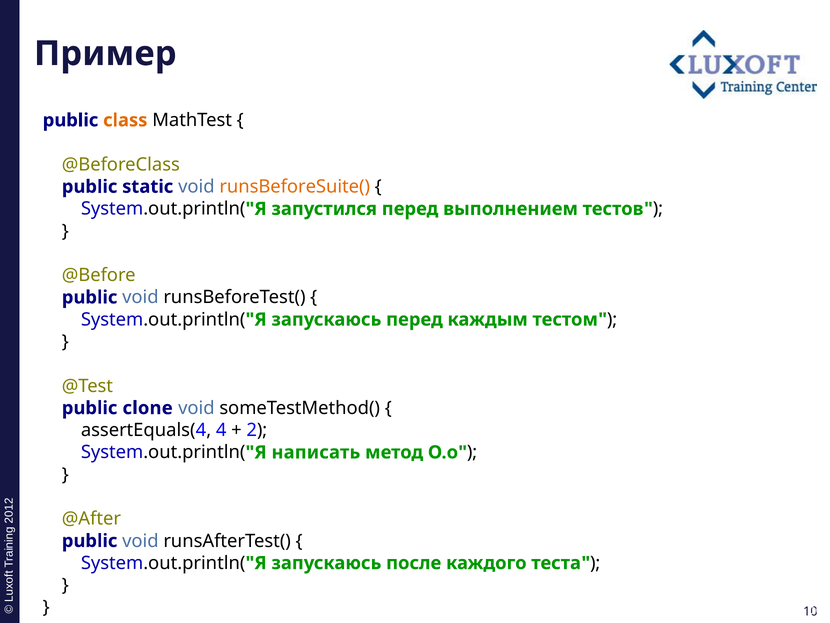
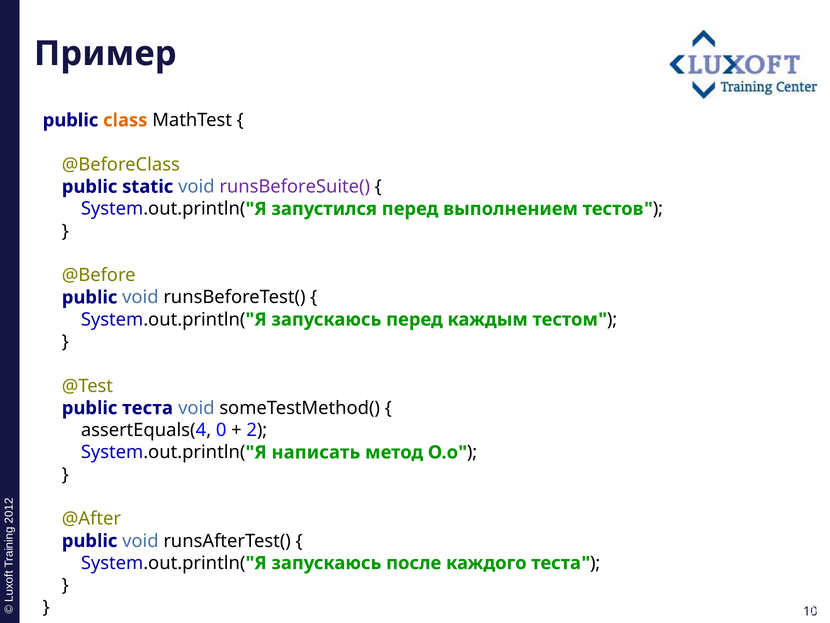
runsBeforeSuite( colour: orange -> purple (295, 187)
public clone: clone -> теста (148, 408)
assertEquals(4 4: 4 -> 0 (221, 430)
